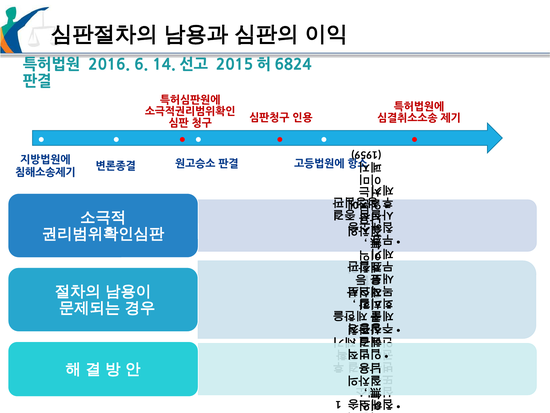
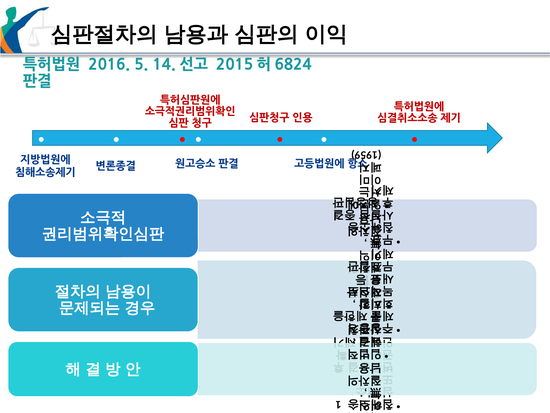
2016 6: 6 -> 5 (141, 65)
